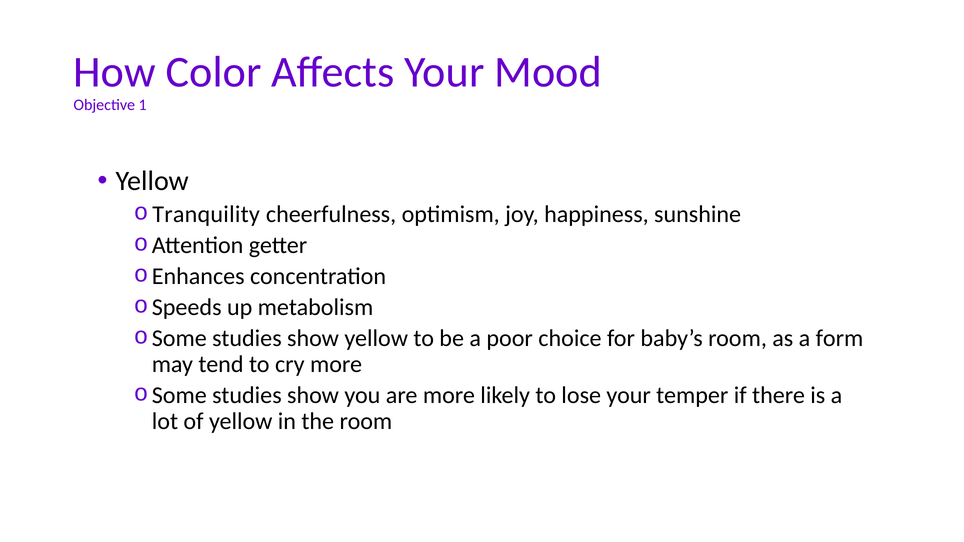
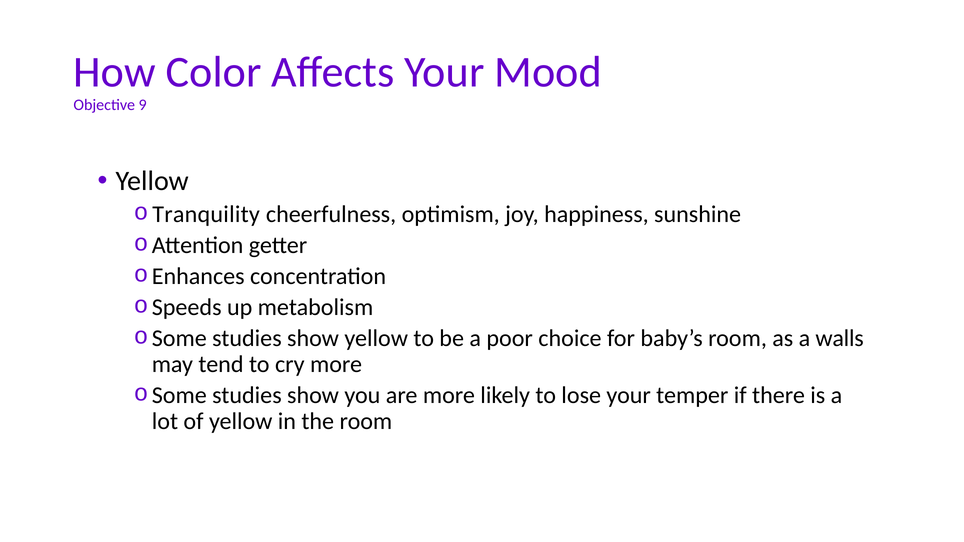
1: 1 -> 9 (143, 105)
form: form -> walls (840, 339)
